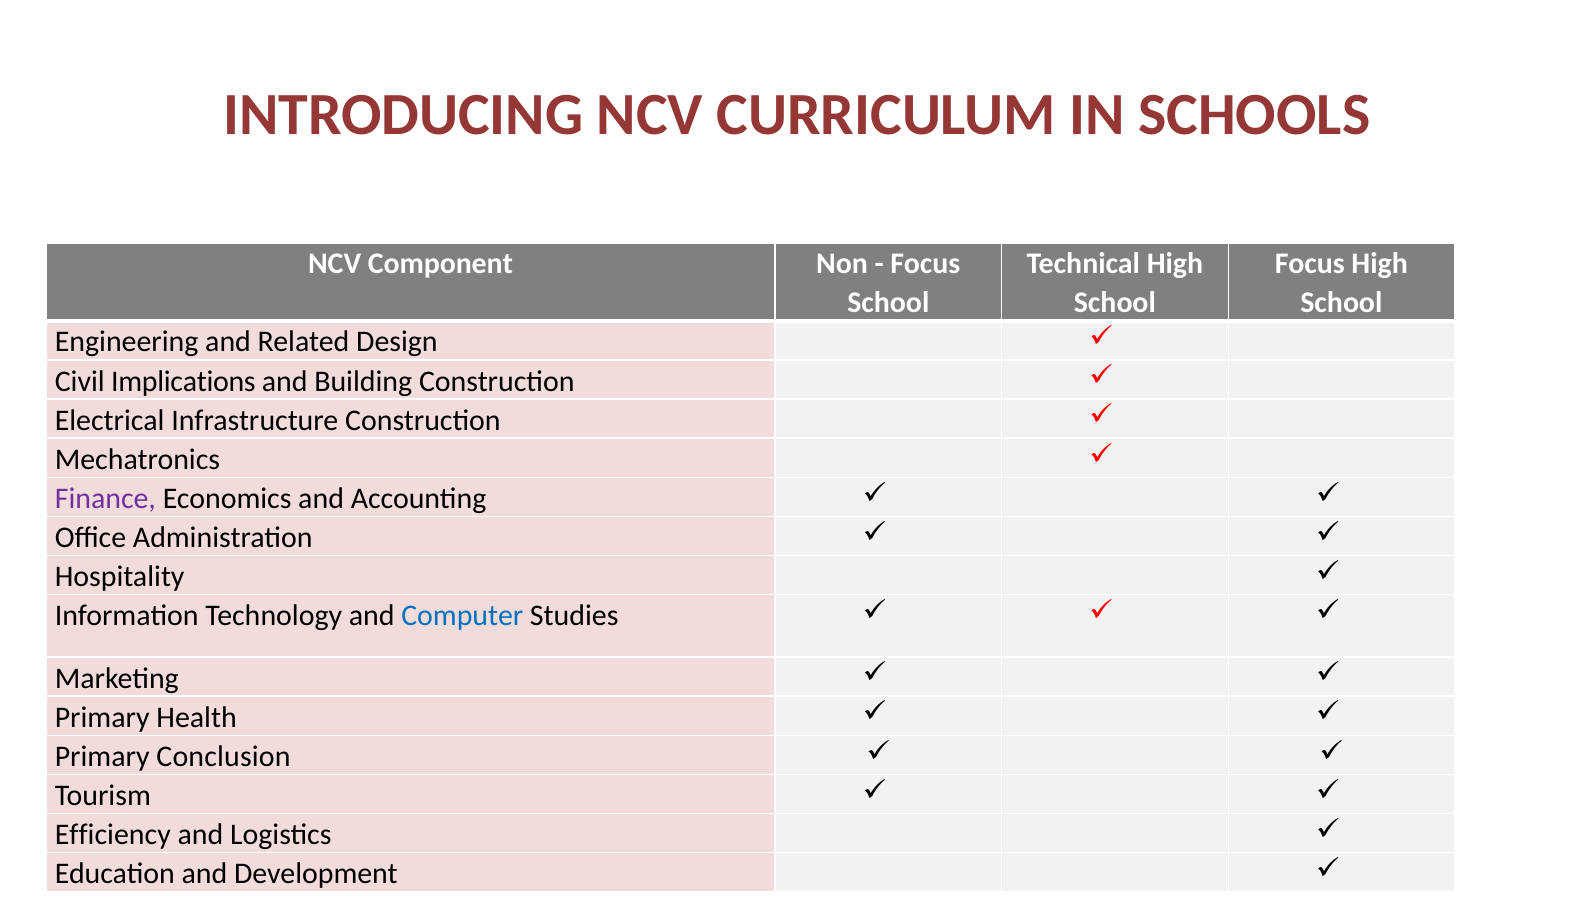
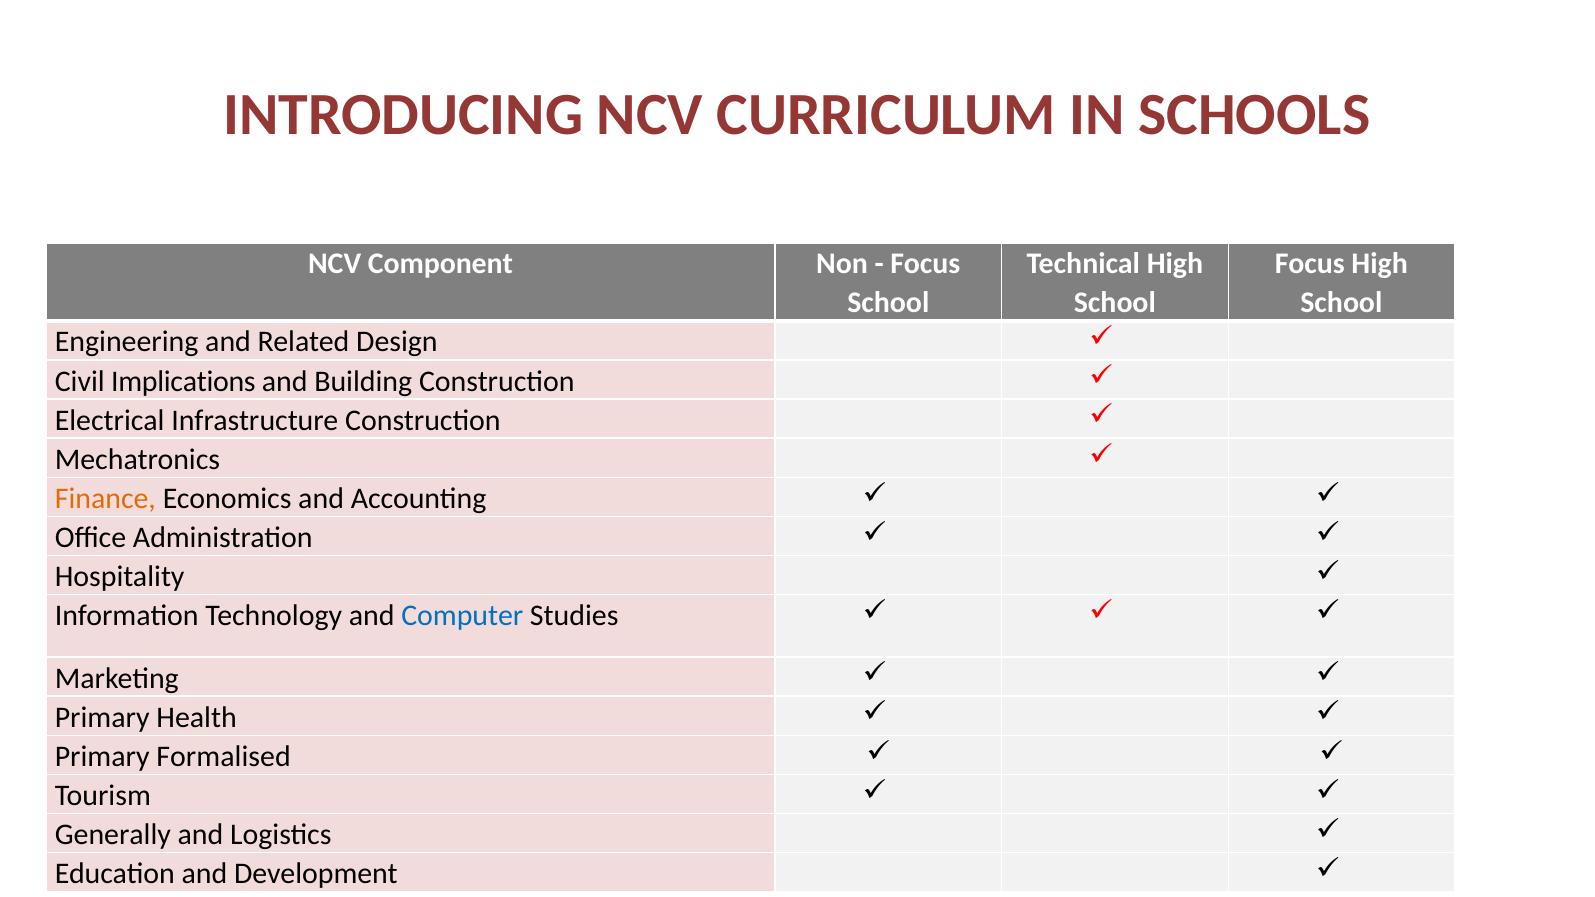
Finance colour: purple -> orange (105, 499)
Conclusion: Conclusion -> Formalised (224, 757)
Efficiency: Efficiency -> Generally (113, 835)
